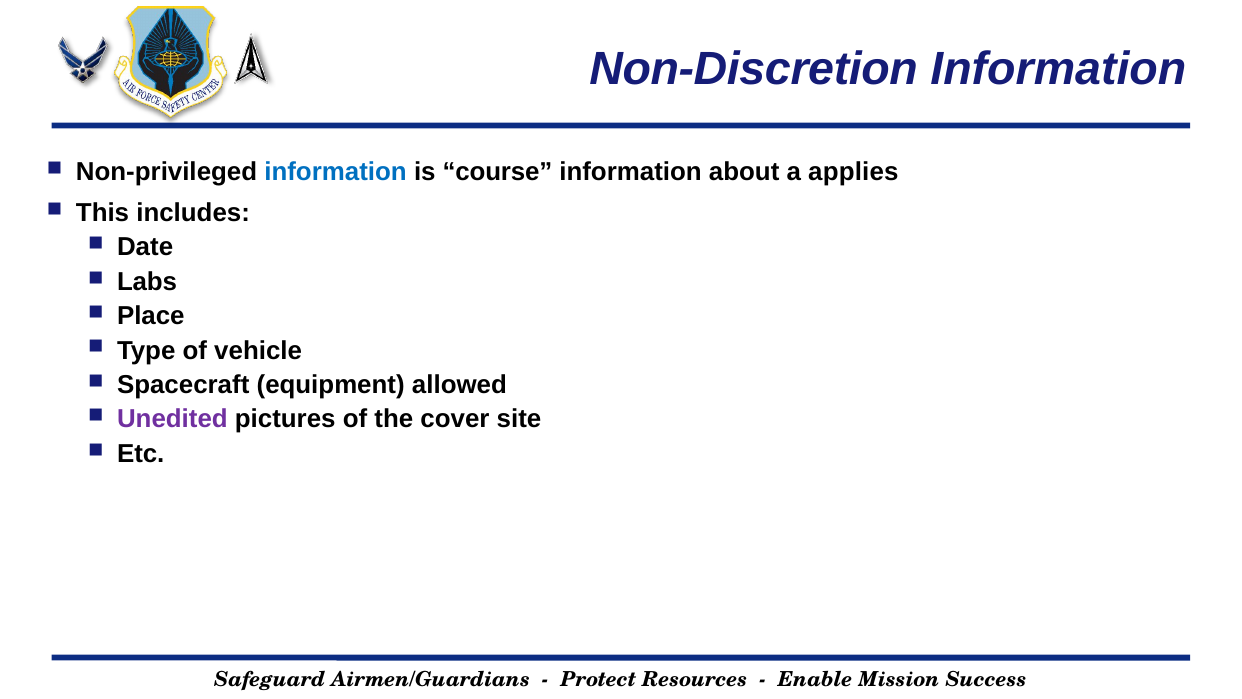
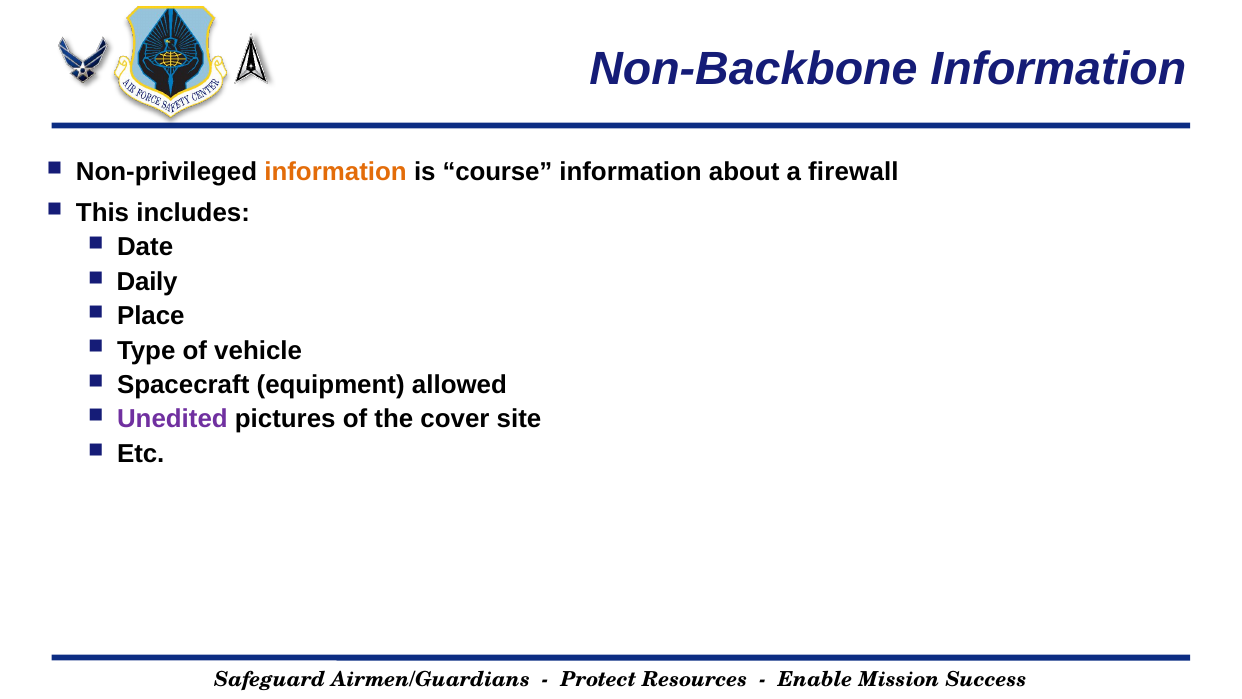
Non-Discretion: Non-Discretion -> Non-Backbone (753, 69)
information colour: blue -> orange (336, 172)
applies: applies -> firewall (853, 172)
Labs: Labs -> Daily (147, 281)
